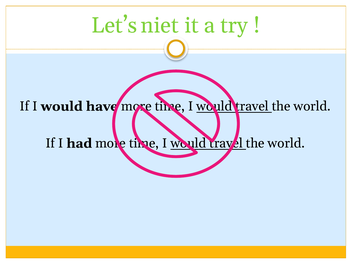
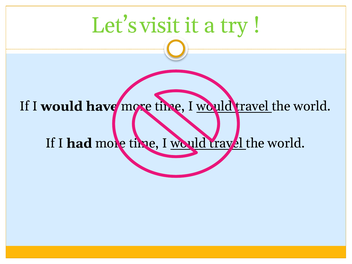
niet: niet -> visit (160, 25)
